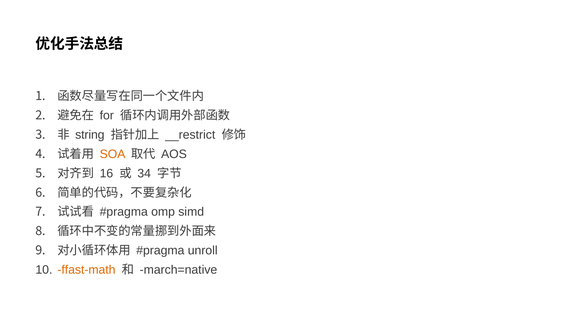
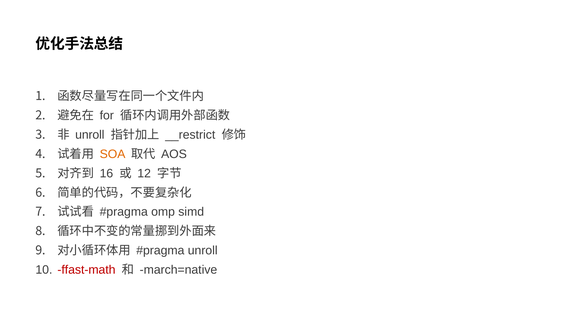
string: string -> unroll (90, 135)
34: 34 -> 12 (144, 173)
ffast-math colour: orange -> red (86, 270)
